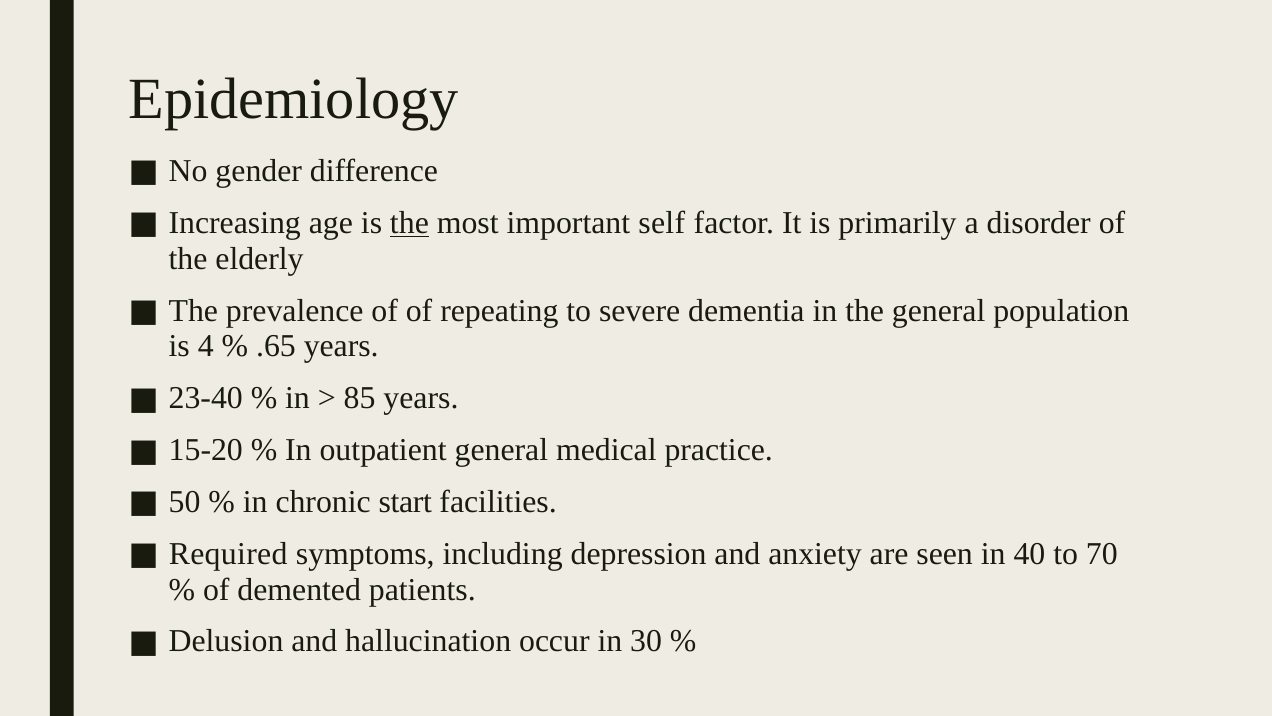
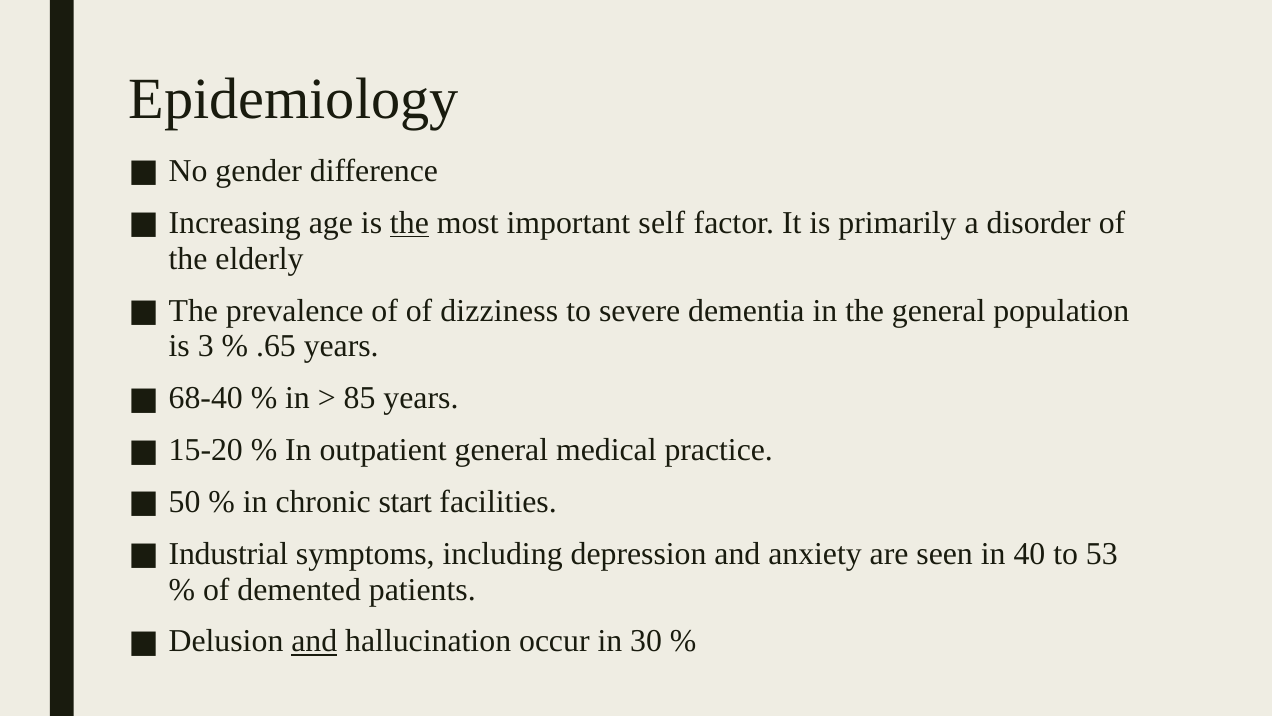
repeating: repeating -> dizziness (499, 310)
4: 4 -> 3 (206, 346)
23-40: 23-40 -> 68-40 (206, 398)
Required: Required -> Industrial (228, 553)
70: 70 -> 53 (1102, 553)
and underline: none -> present (314, 641)
